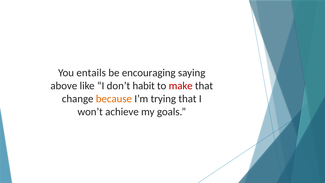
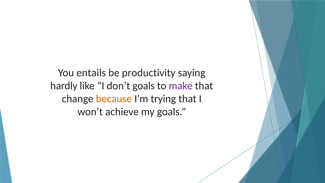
encouraging: encouraging -> productivity (149, 73)
above: above -> hardly (64, 86)
don’t habit: habit -> goals (144, 86)
make colour: red -> purple (181, 86)
